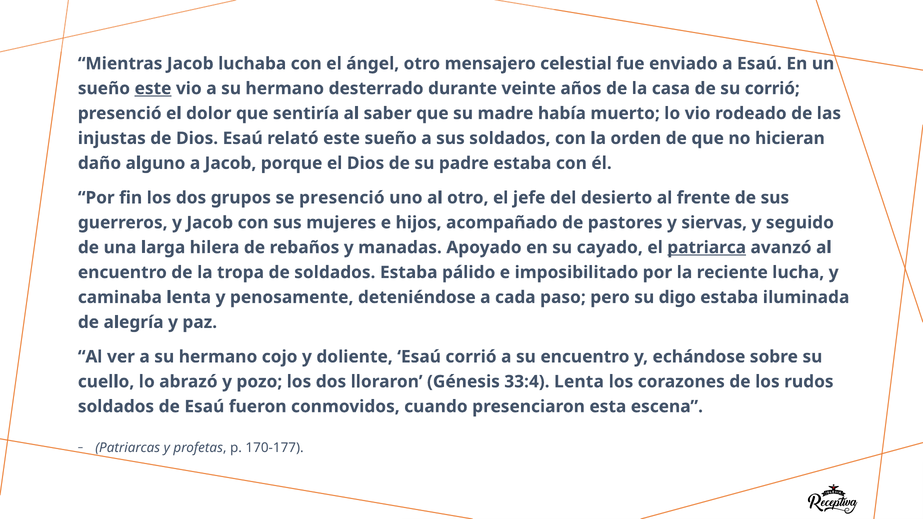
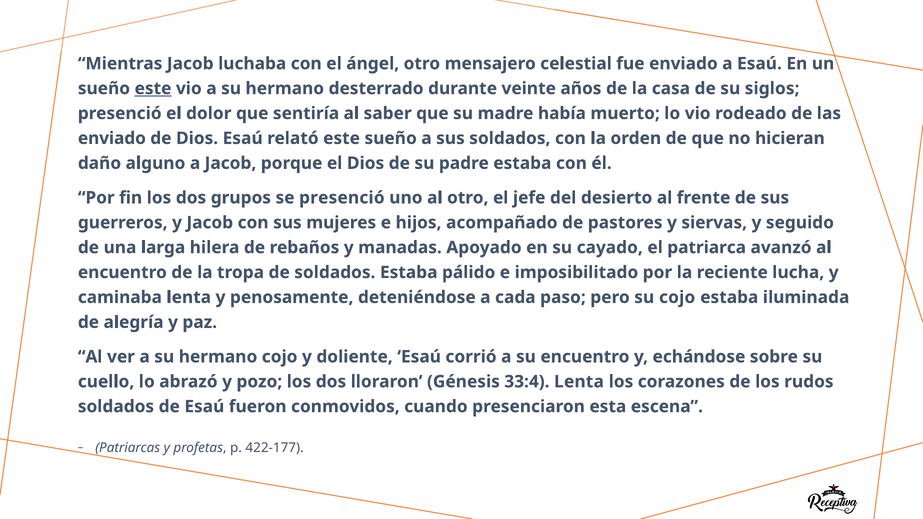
su corrió: corrió -> siglos (772, 89)
injustas: injustas -> enviado (112, 138)
patriarca underline: present -> none (707, 248)
su digo: digo -> cojo (677, 297)
170-177: 170-177 -> 422-177 (275, 448)
